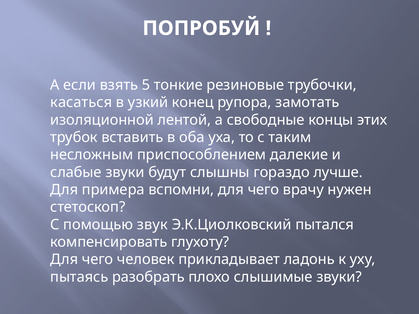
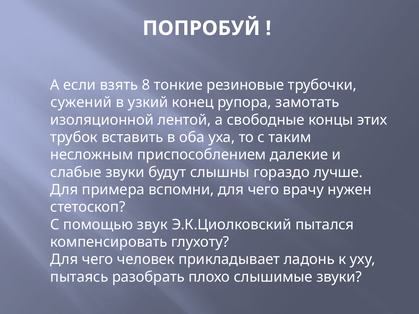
5: 5 -> 8 (146, 85)
касаться: касаться -> сужений (81, 103)
